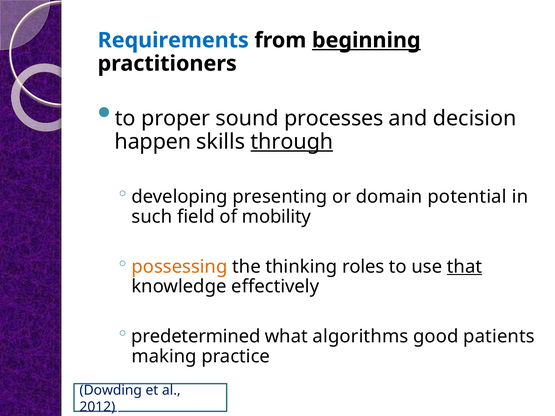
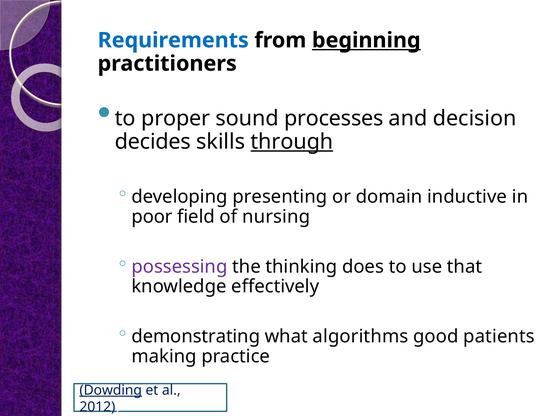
happen: happen -> decides (153, 142)
potential: potential -> inductive (467, 197)
such: such -> poor (152, 217)
mobility: mobility -> nursing (276, 217)
possessing colour: orange -> purple (179, 267)
roles: roles -> does (363, 267)
that underline: present -> none (465, 267)
predetermined: predetermined -> demonstrating (196, 336)
Dowding underline: none -> present (111, 390)
